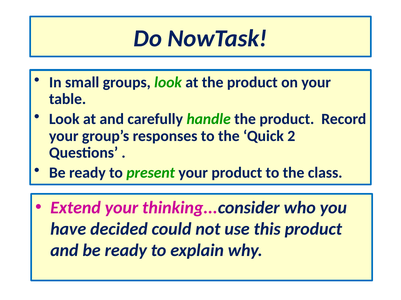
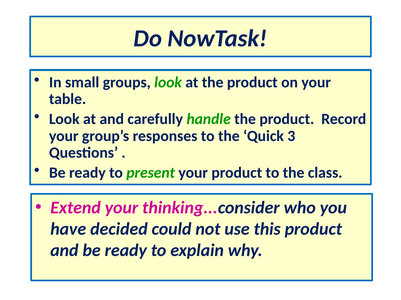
2: 2 -> 3 (291, 136)
